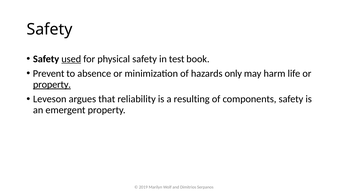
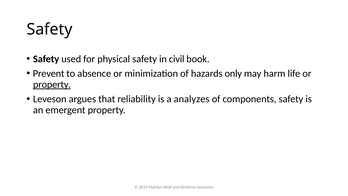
used underline: present -> none (71, 59)
test: test -> civil (177, 59)
resulting: resulting -> analyzes (192, 99)
